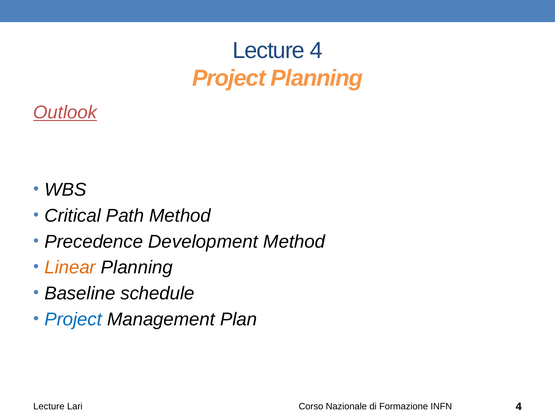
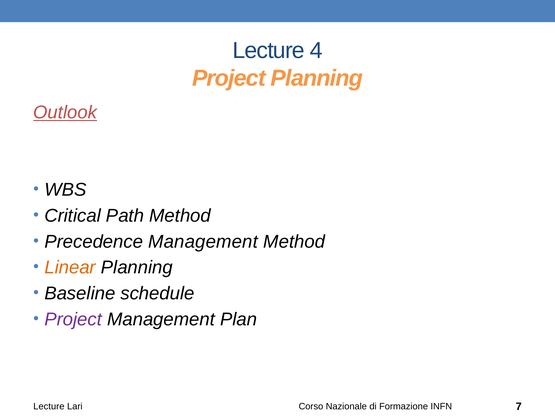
Precedence Development: Development -> Management (203, 242)
Project colour: blue -> purple (73, 319)
INFN 4: 4 -> 7 (519, 407)
